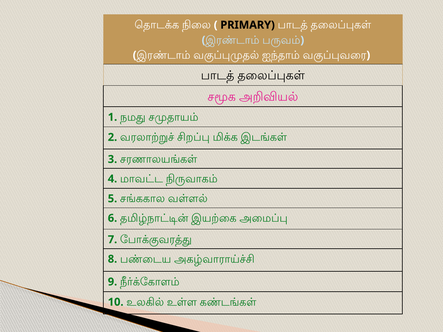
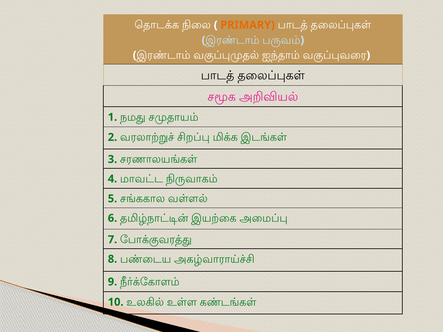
PRIMARY colour: black -> orange (248, 25)
